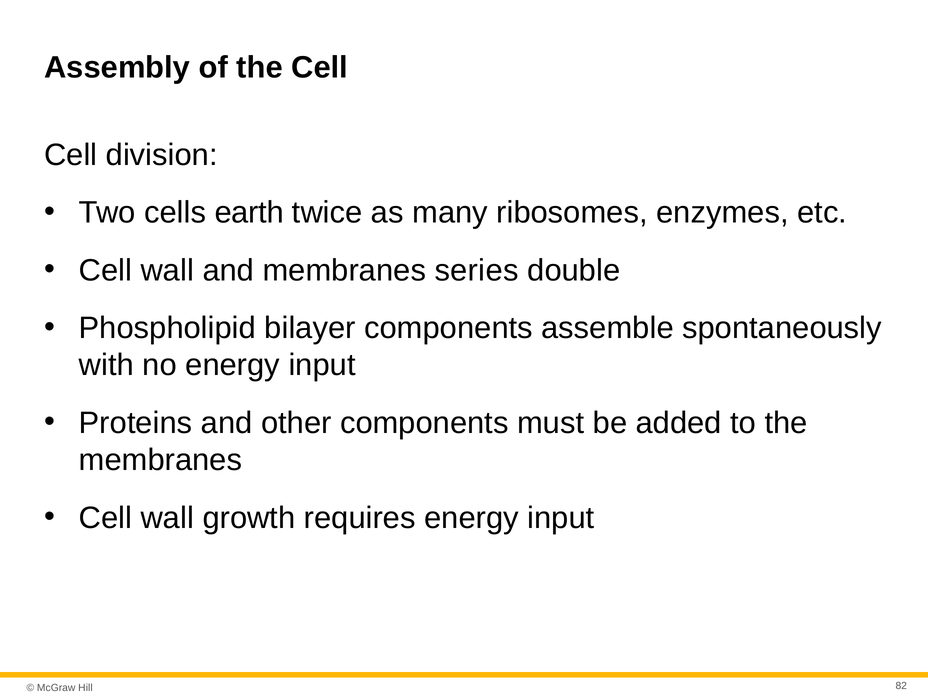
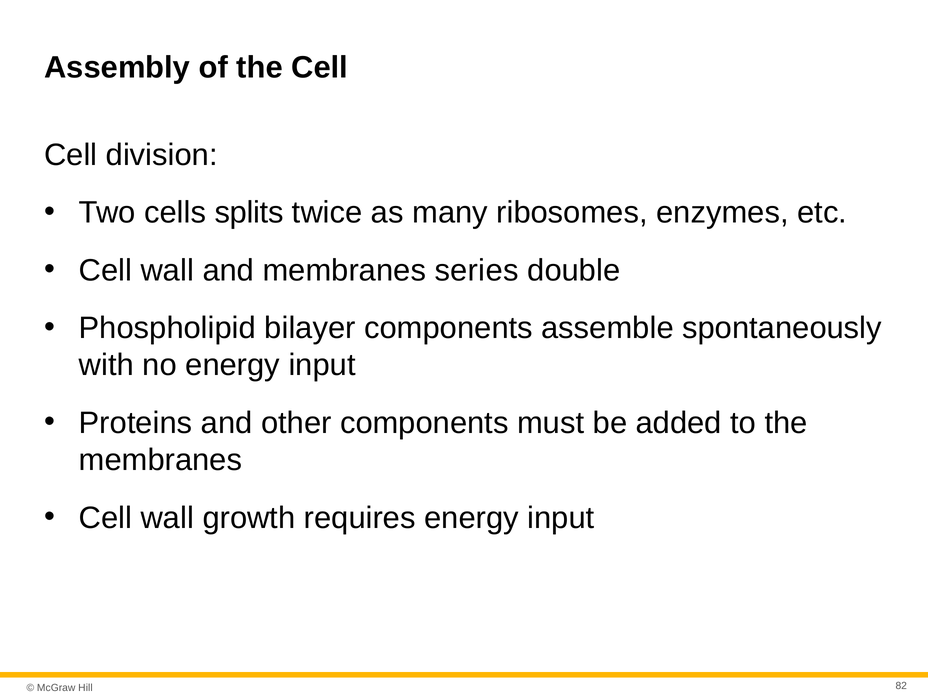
earth: earth -> splits (249, 213)
